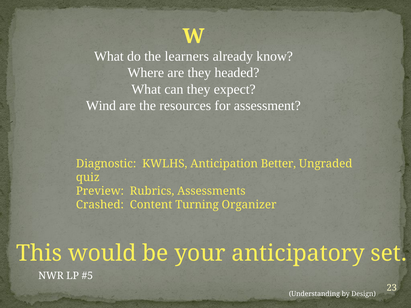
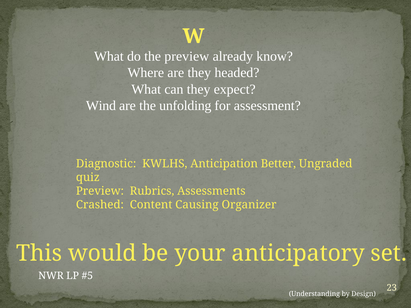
the learners: learners -> preview (187, 56)
resources: resources -> unfolding (185, 106)
Turning: Turning -> Causing (197, 205)
